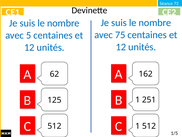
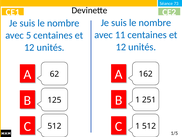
75: 75 -> 11 (120, 35)
